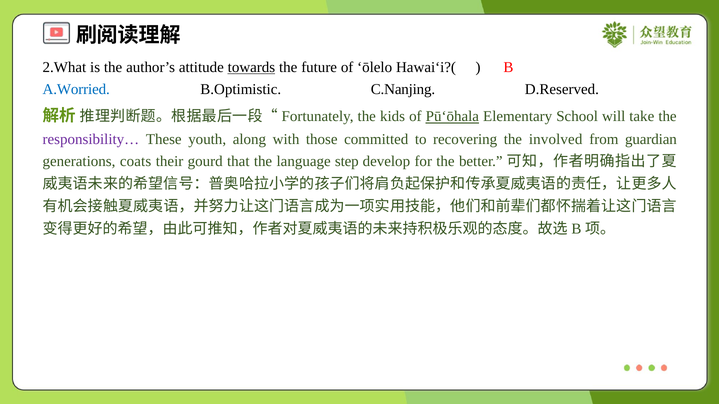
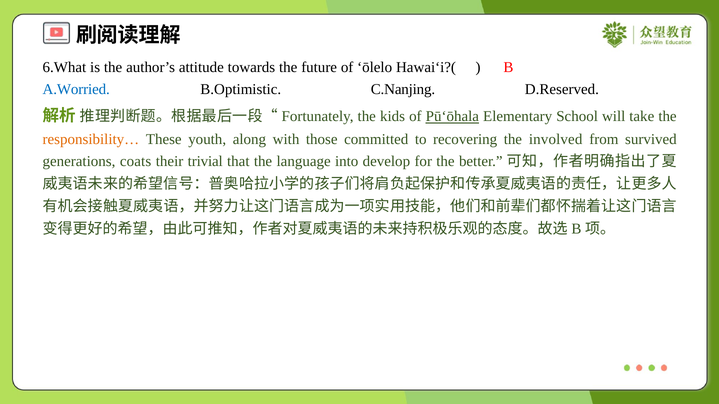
2.What: 2.What -> 6.What (64, 67)
towards underline: present -> none (251, 67)
responsibility… colour: purple -> orange (91, 139)
guardian: guardian -> survived (651, 139)
gourd: gourd -> trivial (205, 162)
step: step -> into (347, 162)
